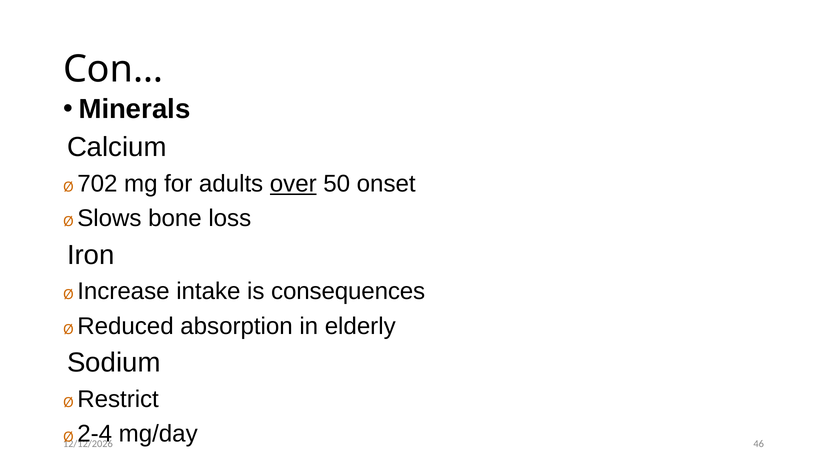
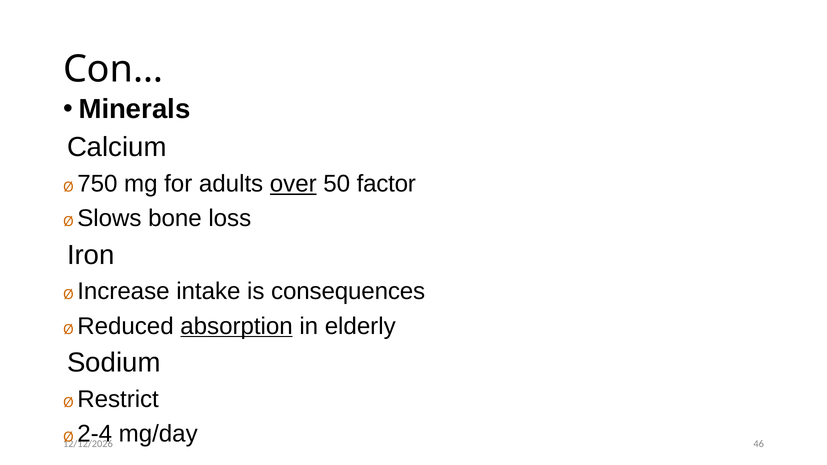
702: 702 -> 750 (97, 184)
onset: onset -> factor (386, 184)
absorption underline: none -> present (237, 326)
